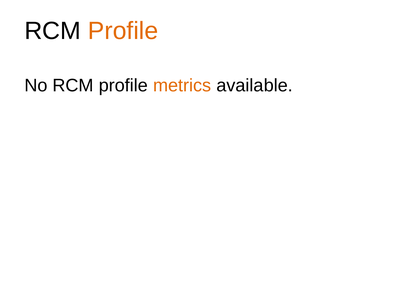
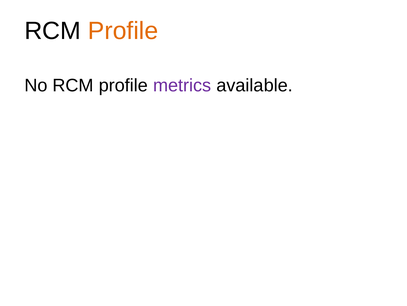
metrics colour: orange -> purple (182, 85)
